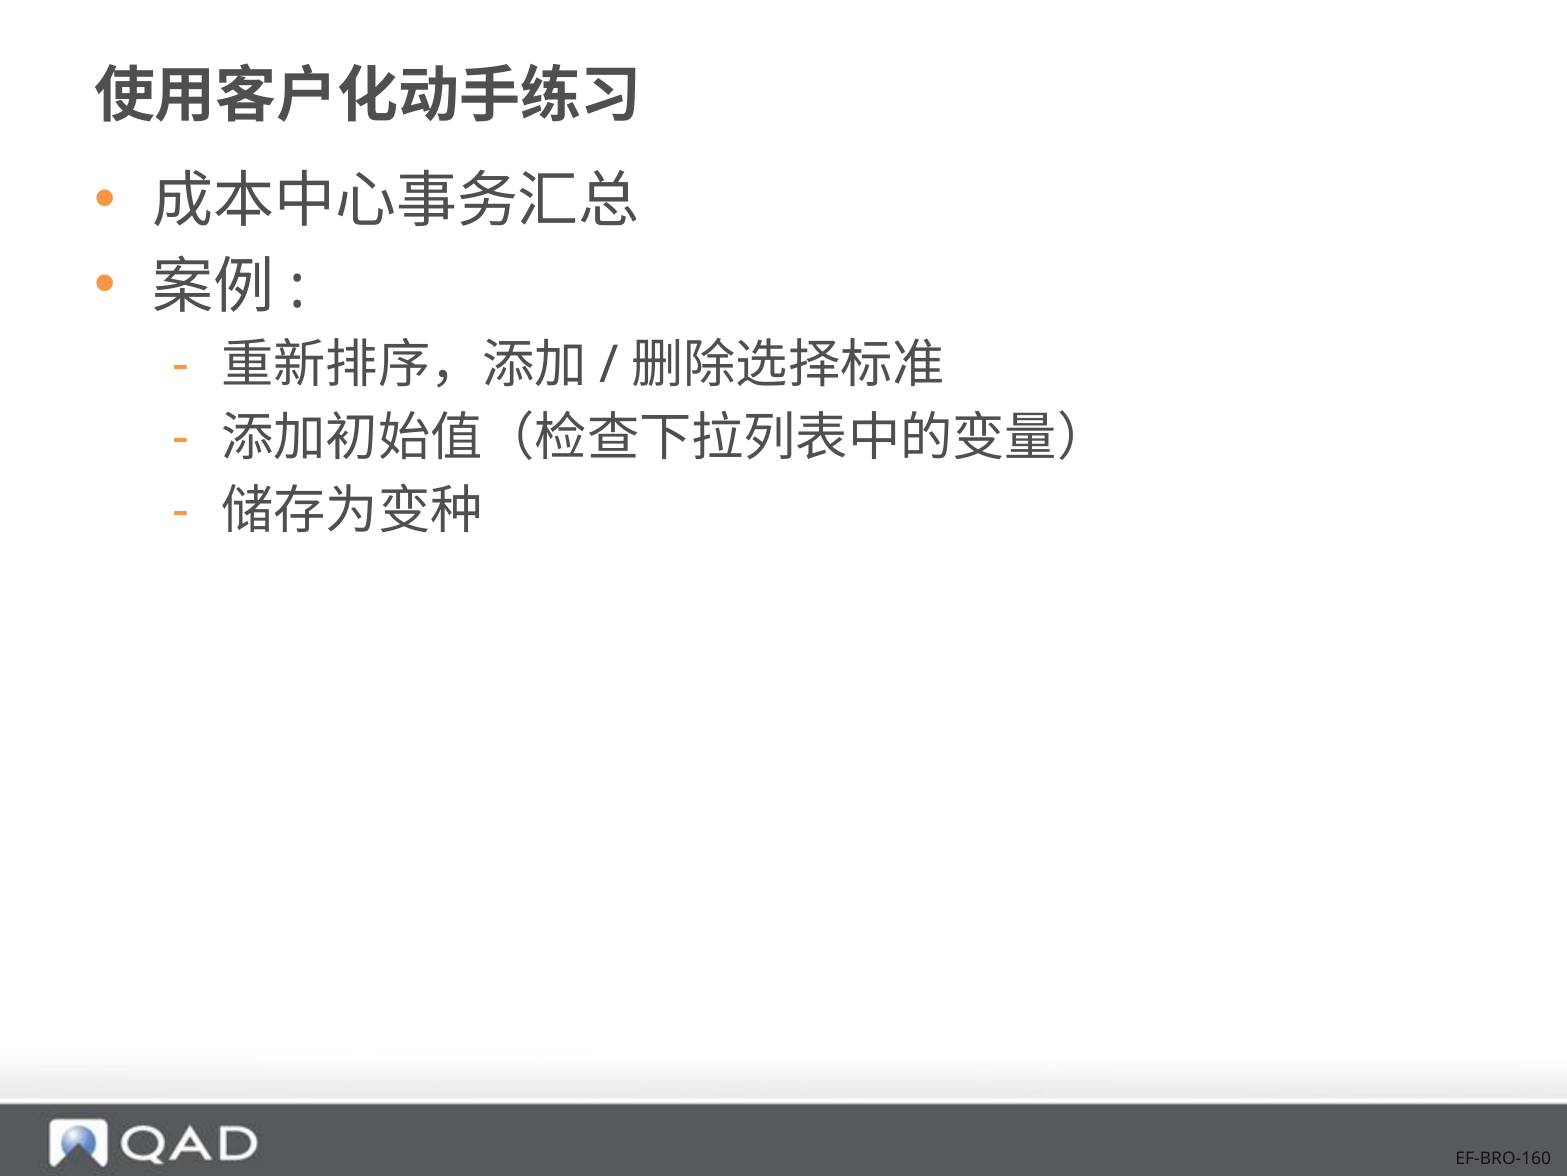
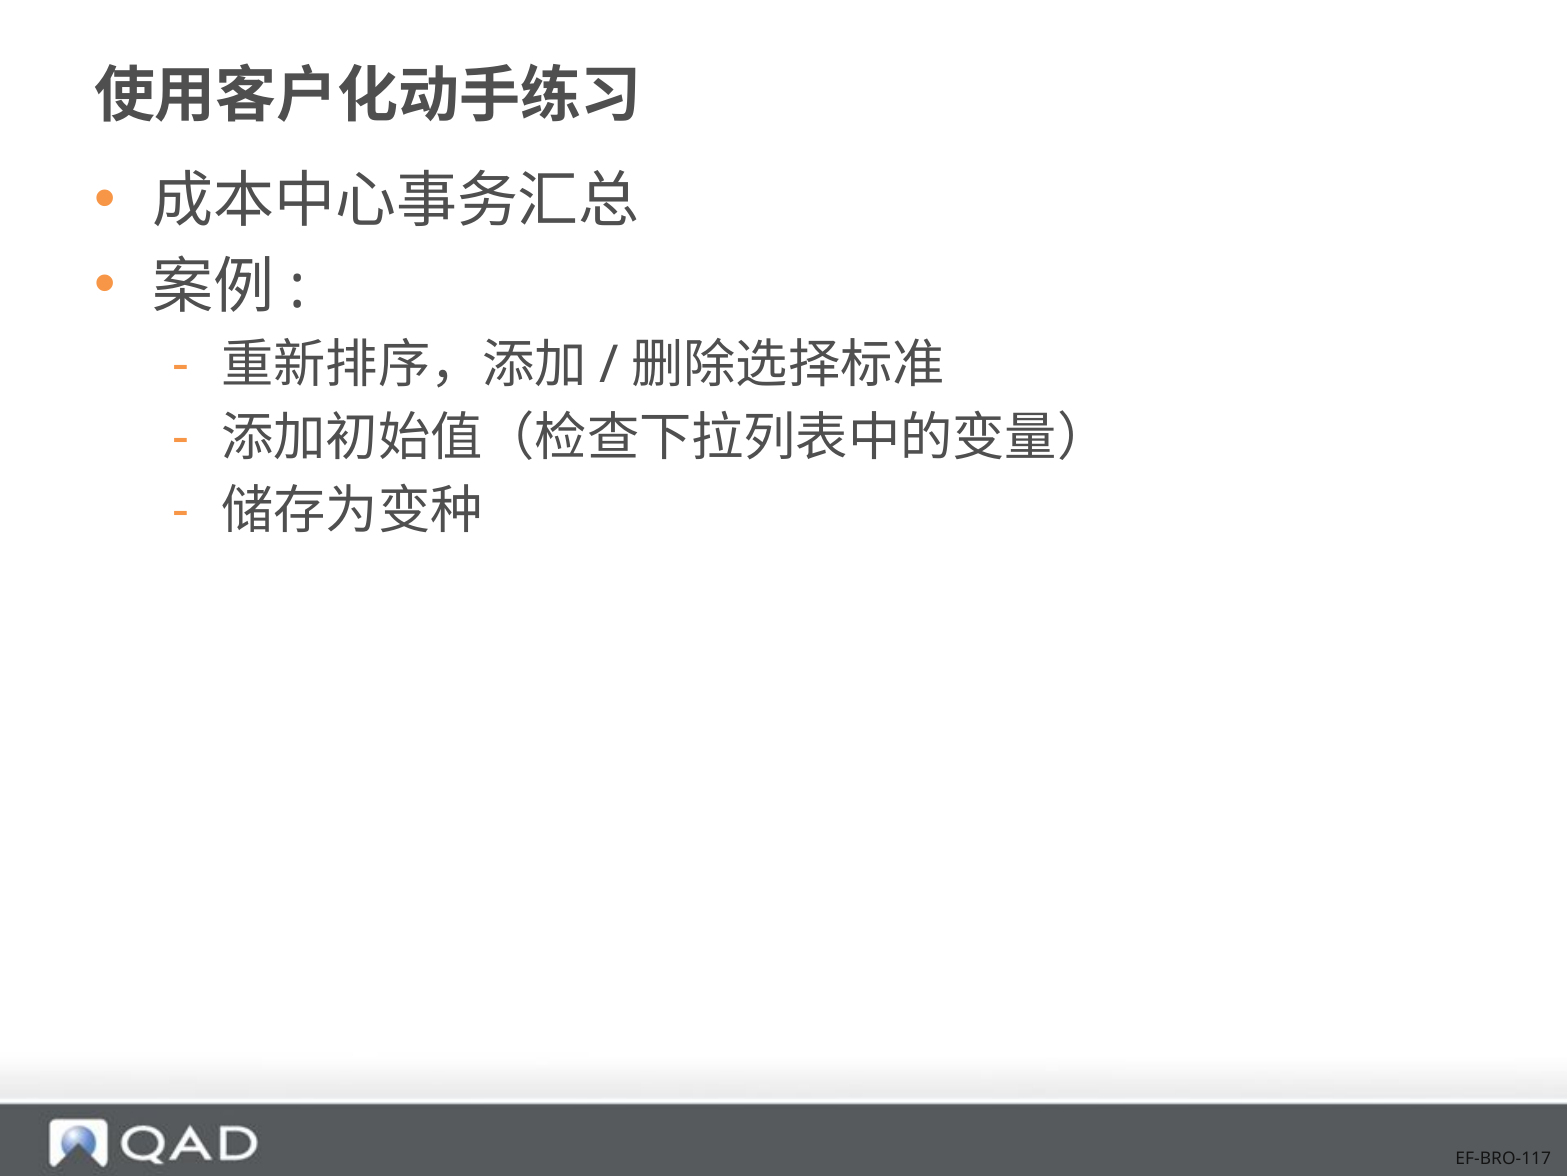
EF-BRO-160: EF-BRO-160 -> EF-BRO-117 (1503, 1158)
